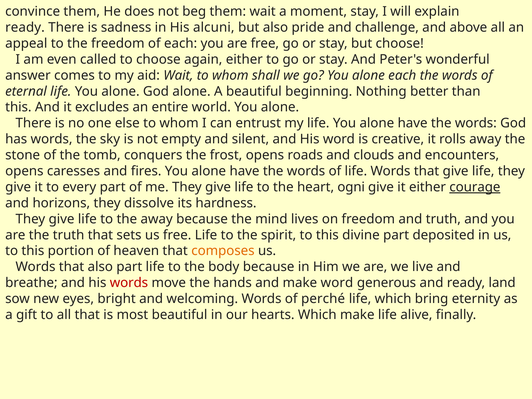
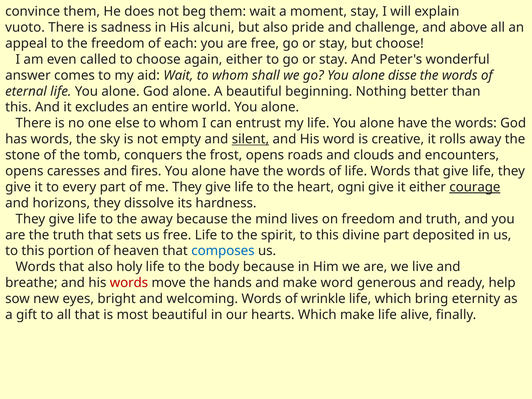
ready: ready -> vuoto (25, 27)
alone each: each -> disse (402, 75)
silent underline: none -> present (250, 139)
composes colour: orange -> blue (223, 251)
also part: part -> holy (129, 267)
land: land -> help (502, 283)
perché: perché -> wrinkle (323, 299)
